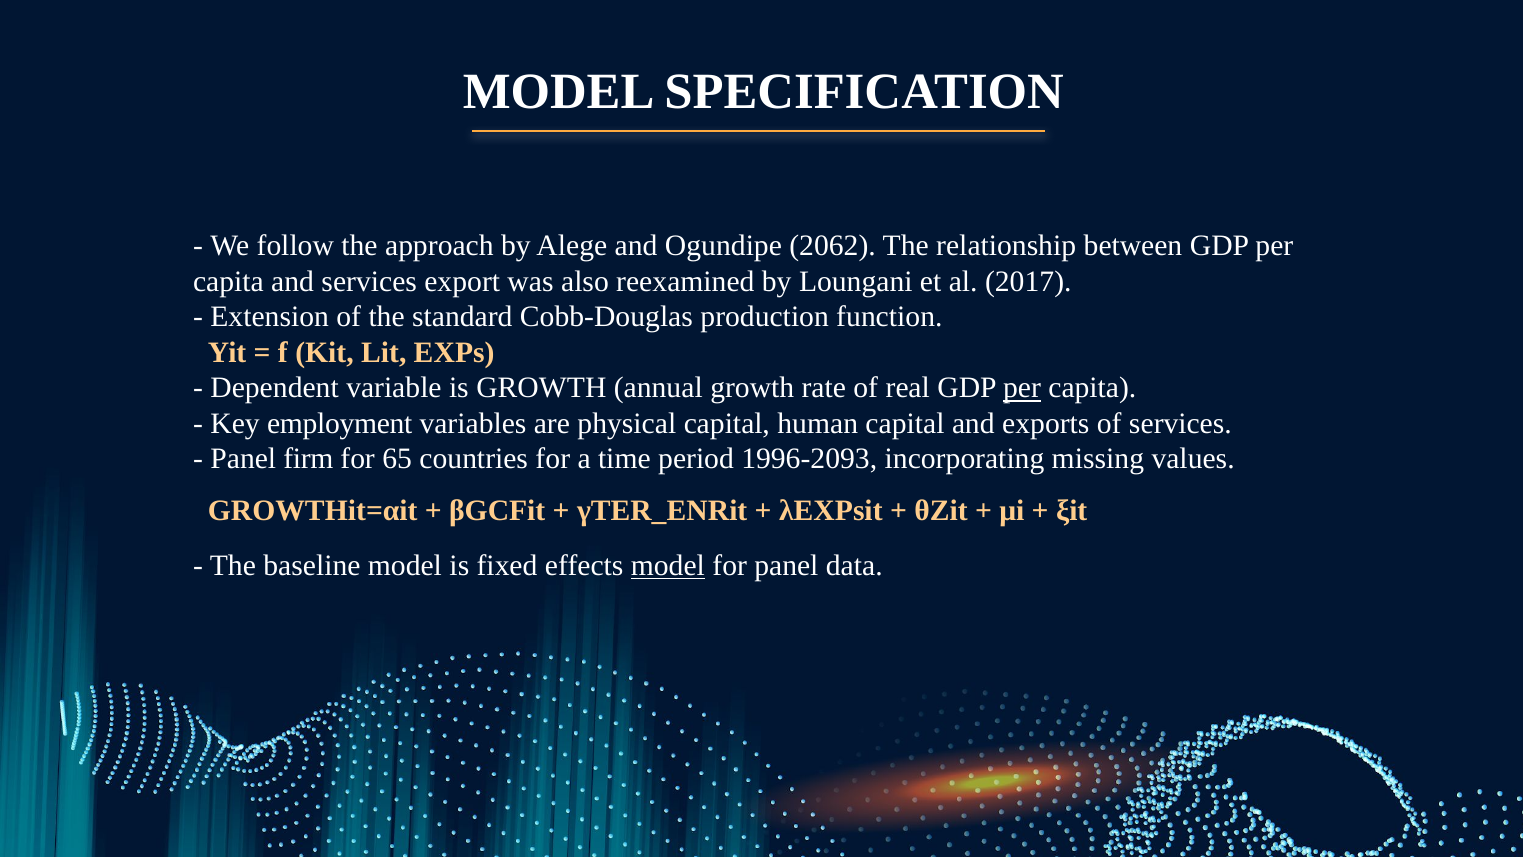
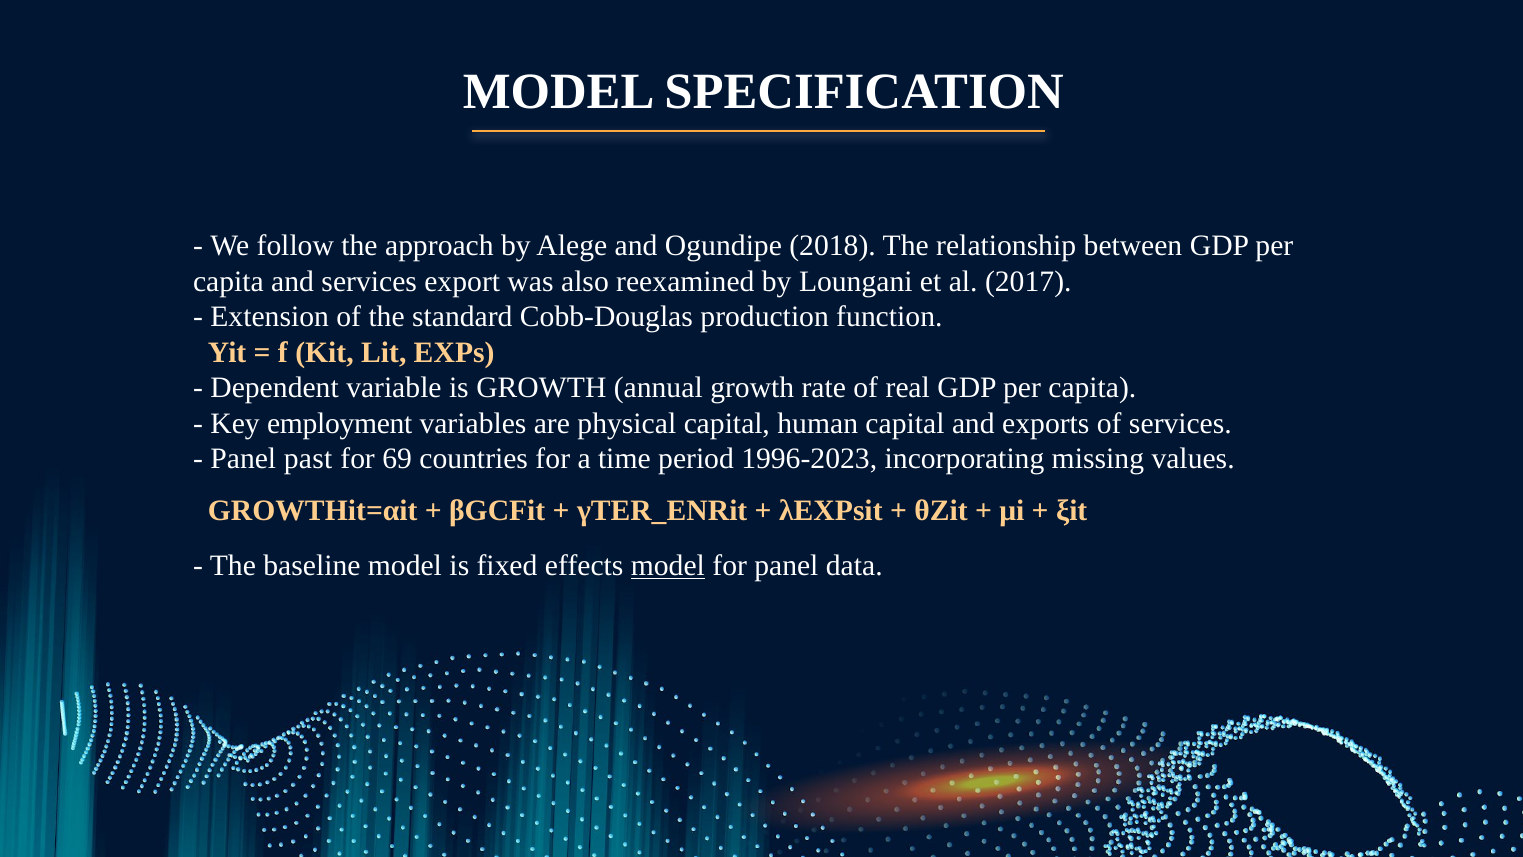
2062: 2062 -> 2018 (833, 246)
per underline: present -> none (1022, 388)
firm: firm -> past (308, 459)
65: 65 -> 69 (397, 459)
1996-2093: 1996-2093 -> 1996-2023 (809, 459)
